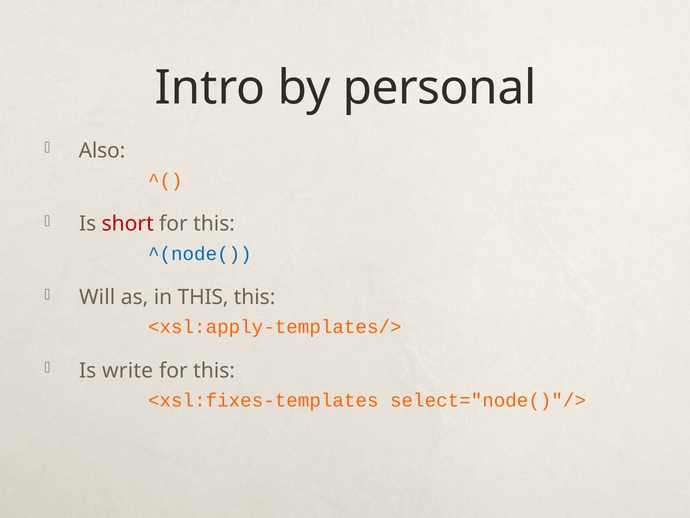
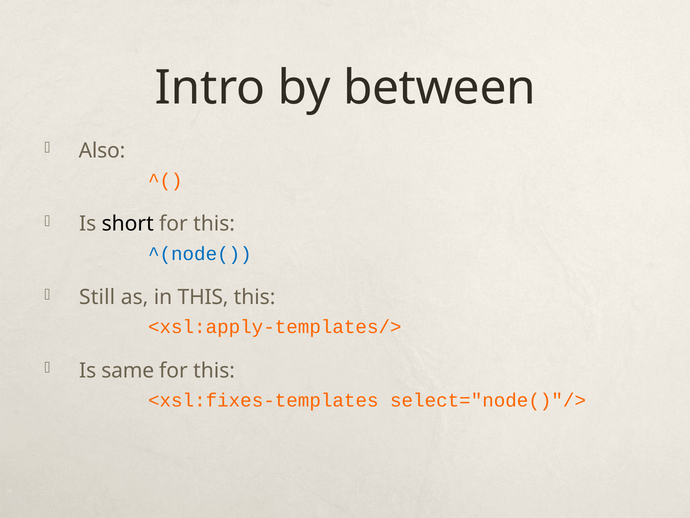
personal: personal -> between (439, 88)
short colour: red -> black (128, 224)
Will: Will -> Still (97, 297)
write: write -> same (128, 370)
